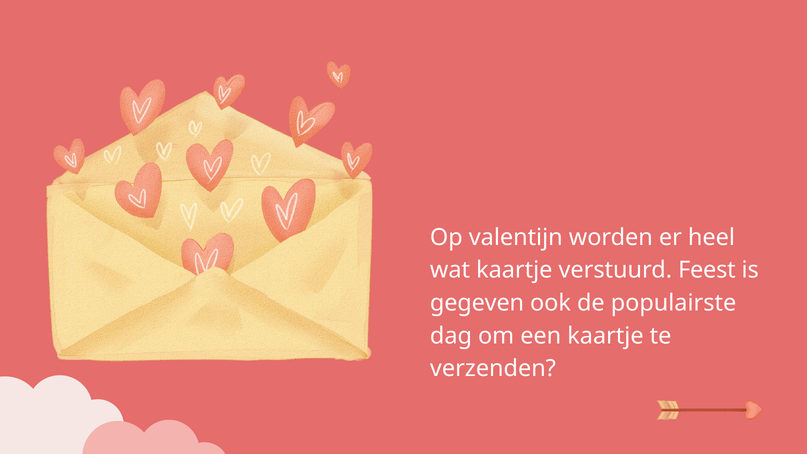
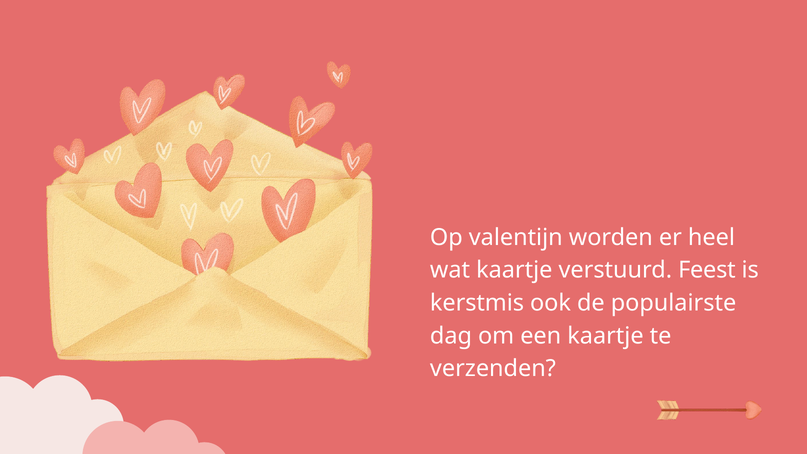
gegeven: gegeven -> kerstmis (477, 303)
